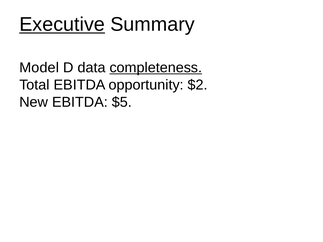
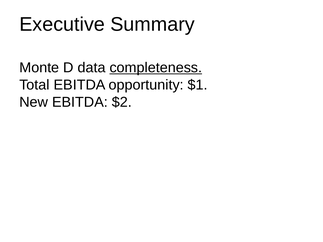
Executive underline: present -> none (62, 25)
Model: Model -> Monte (39, 68)
$2: $2 -> $1 (198, 85)
$5: $5 -> $2 (122, 102)
